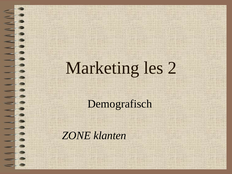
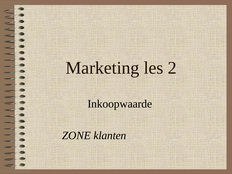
Demografisch: Demografisch -> Inkoopwaarde (120, 104)
